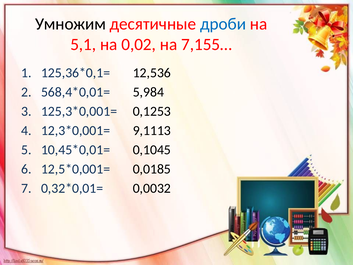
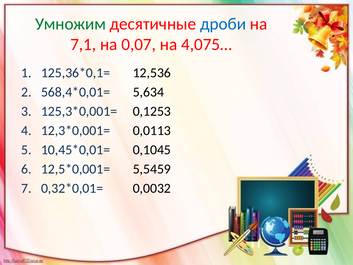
Умножим colour: black -> green (70, 24)
5,1: 5,1 -> 7,1 (83, 44)
0,02: 0,02 -> 0,07 (139, 44)
7,155…: 7,155… -> 4,075… (207, 44)
5,984: 5,984 -> 5,634 (148, 92)
9,1113: 9,1113 -> 0,0113 (152, 130)
0,0185: 0,0185 -> 5,5459 (152, 169)
